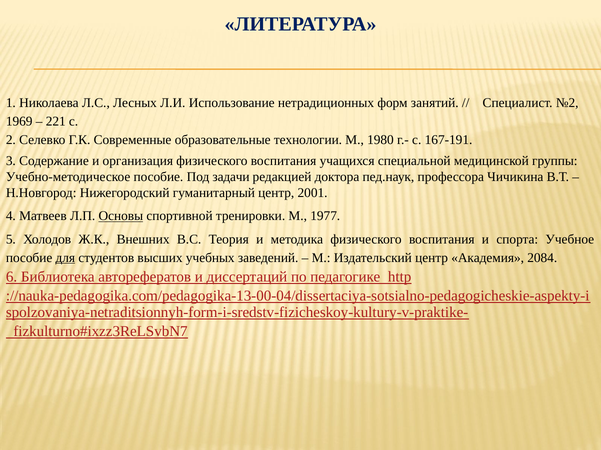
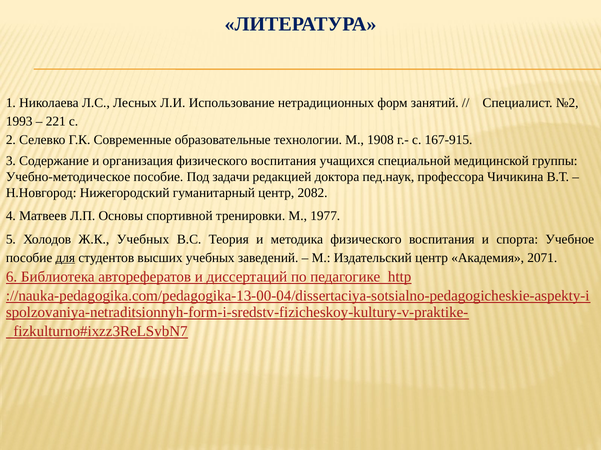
1969: 1969 -> 1993 (19, 121)
1980: 1980 -> 1908 (380, 140)
167-191: 167-191 -> 167-915 (449, 140)
2001: 2001 -> 2082 (313, 193)
Основы underline: present -> none (121, 216)
Ж.К Внешних: Внешних -> Учебных (143, 240)
2084: 2084 -> 2071 (542, 258)
